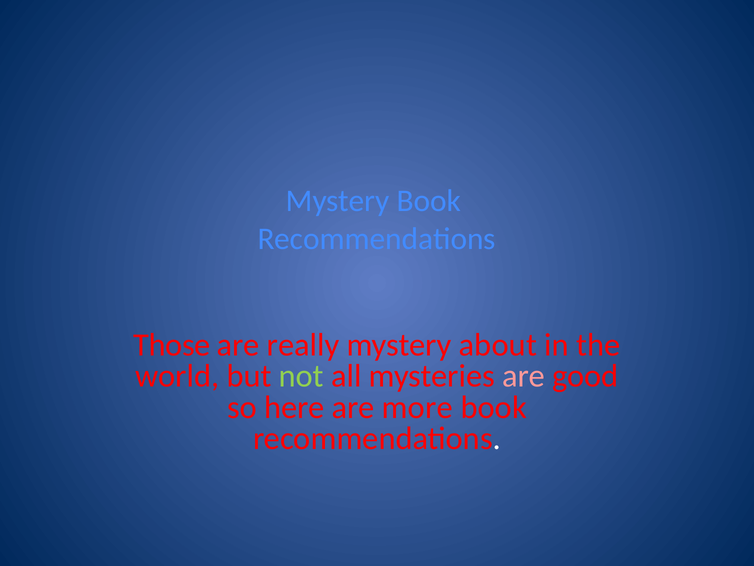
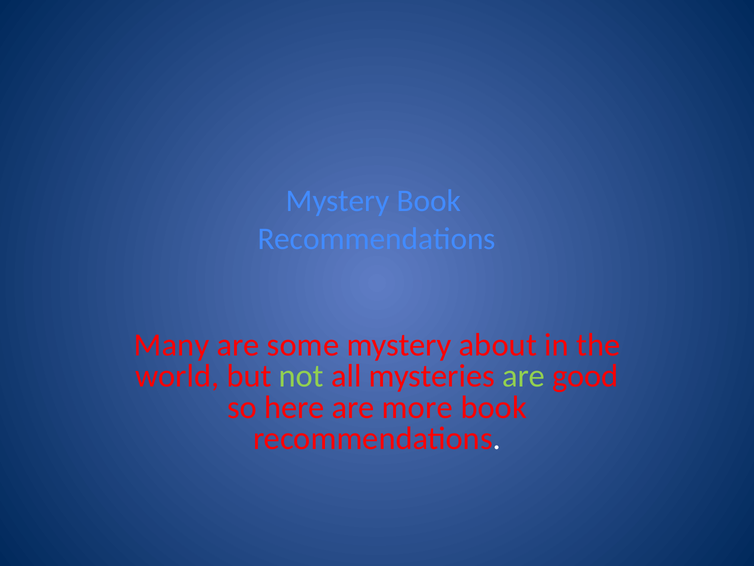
Those: Those -> Many (172, 345)
really: really -> some (303, 345)
are colour: pink -> light green (524, 376)
